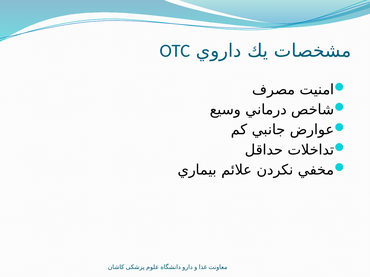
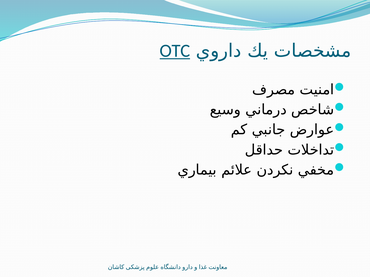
OTC underline: none -> present (175, 51)
